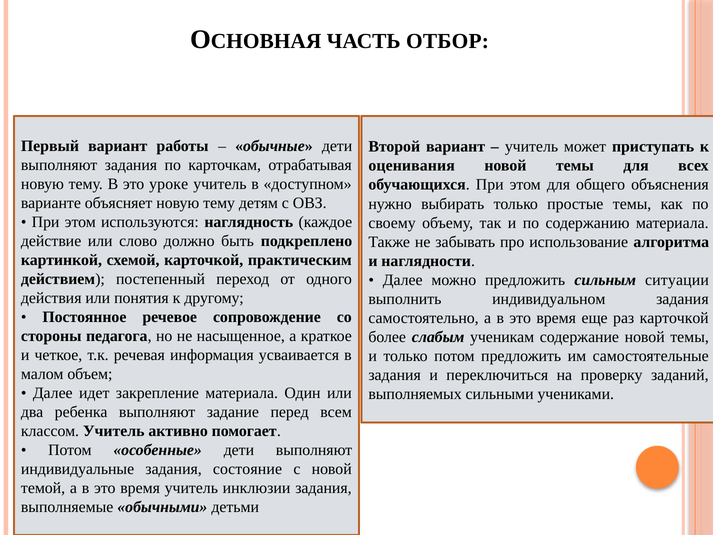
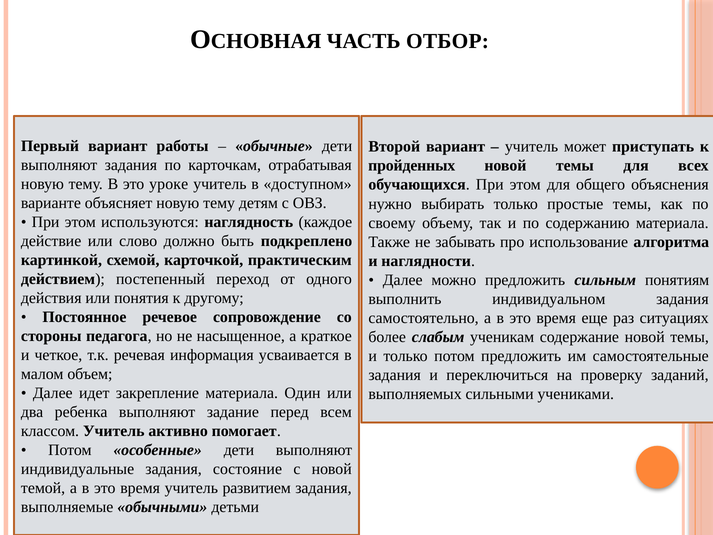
оценивания: оценивания -> пройденных (412, 166)
ситуации: ситуации -> понятиям (677, 280)
раз карточкой: карточкой -> ситуациях (674, 318)
инклюзии: инклюзии -> развитием (257, 488)
